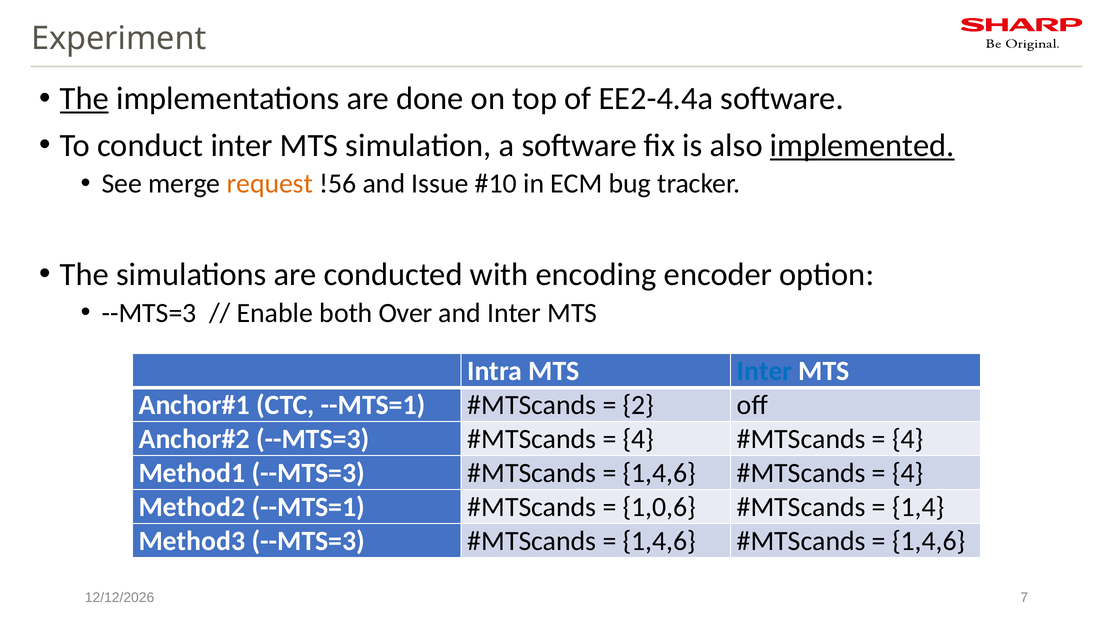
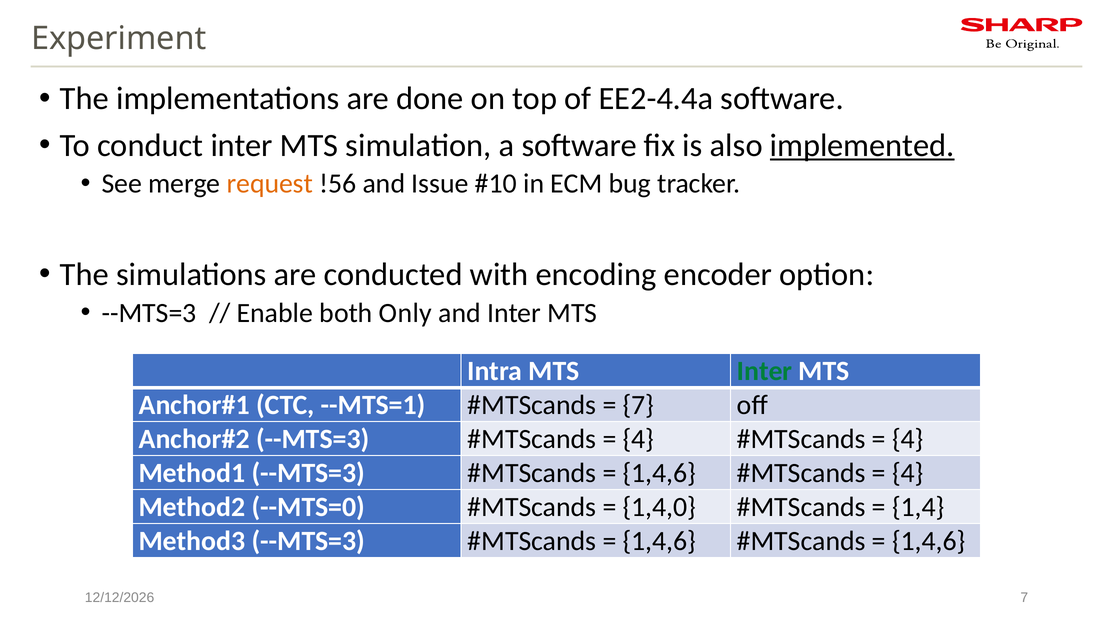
The underline: present -> none (84, 99)
Over: Over -> Only (405, 313)
Inter colour: blue -> green (765, 371)
2: 2 -> 7 (638, 405)
Method2 --MTS=1: --MTS=1 -> --MTS=0 (308, 507)
1,0,6: 1,0,6 -> 1,4,0 (659, 507)
